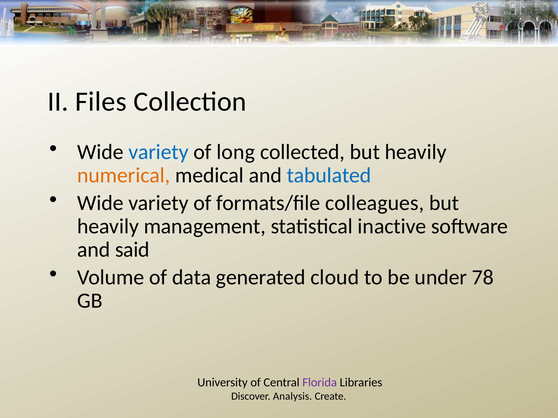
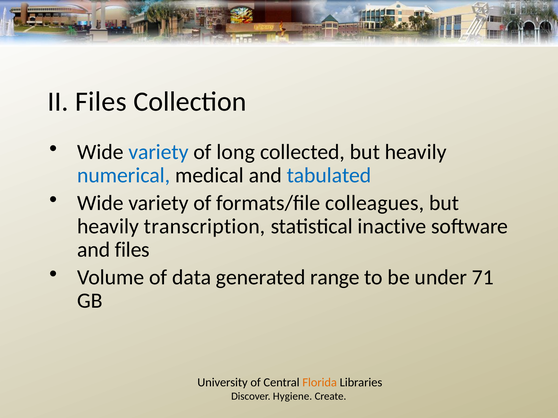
numerical colour: orange -> blue (124, 176)
management: management -> transcription (205, 227)
and said: said -> files (132, 250)
cloud: cloud -> range (335, 278)
78: 78 -> 71 (483, 278)
Florida colour: purple -> orange (320, 383)
Analysis: Analysis -> Hygiene (293, 397)
